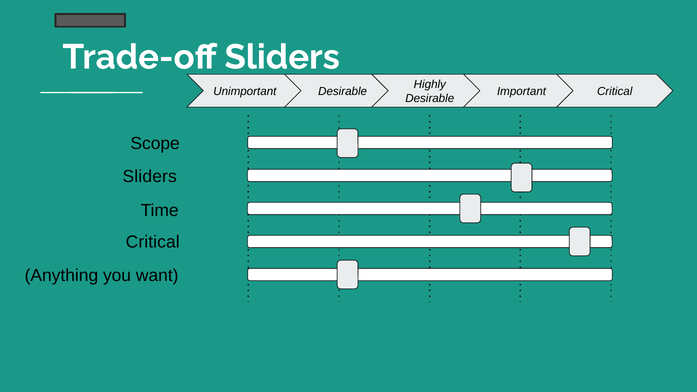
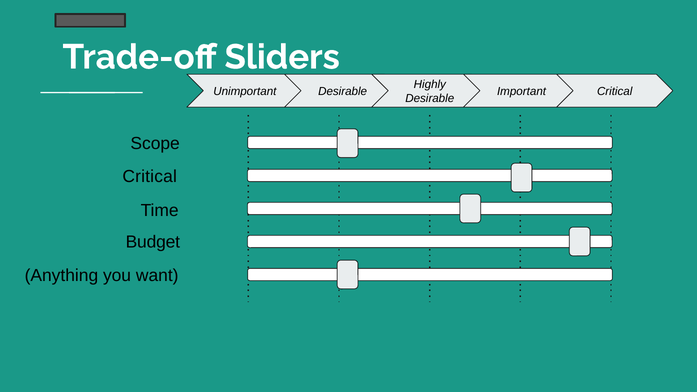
Sliders: Sliders -> Critical (150, 177)
Critical: Critical -> Budget (153, 242)
